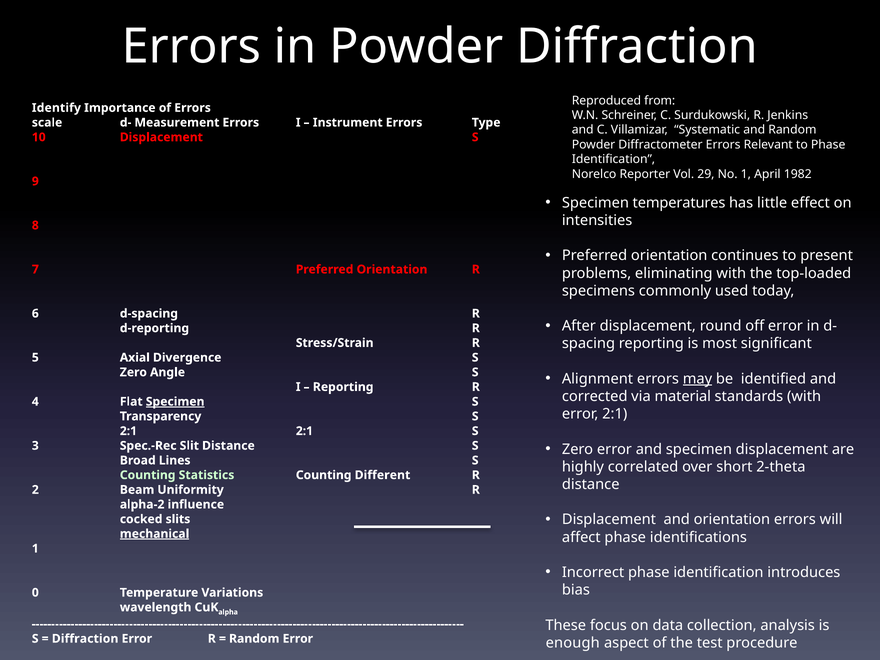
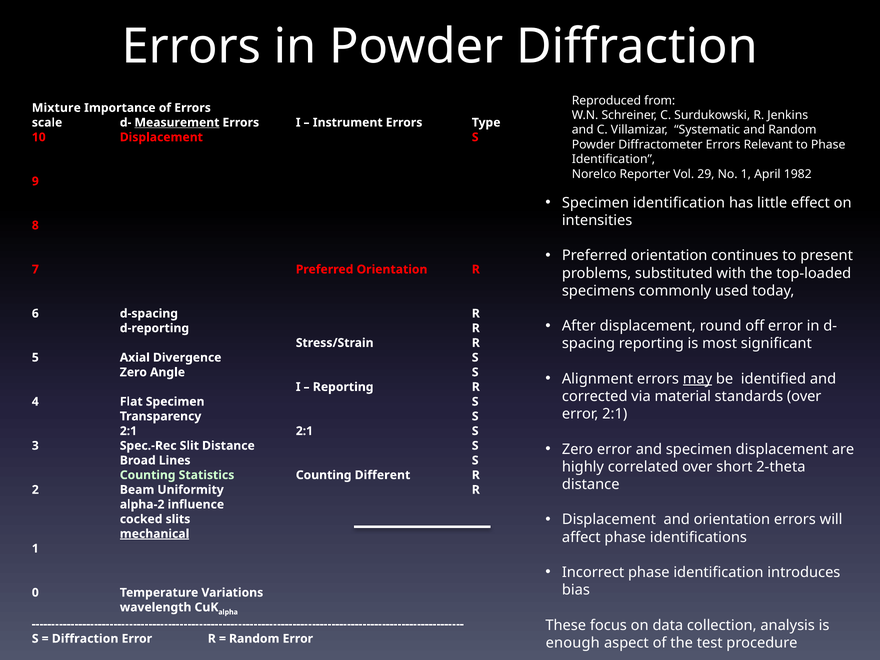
Identify: Identify -> Mixture (56, 108)
Measurement underline: none -> present (177, 123)
Specimen temperatures: temperatures -> identification (679, 203)
eliminating: eliminating -> substituted (674, 273)
standards with: with -> over (804, 396)
Specimen underline: present -> none (175, 402)
